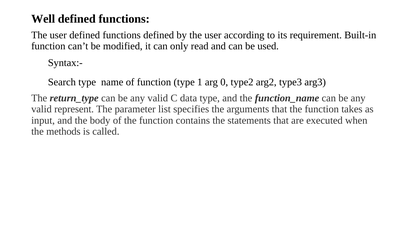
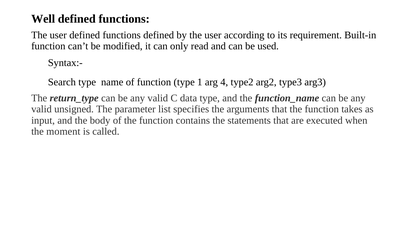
0: 0 -> 4 (224, 82)
represent: represent -> unsigned (74, 110)
methods: methods -> moment (63, 132)
